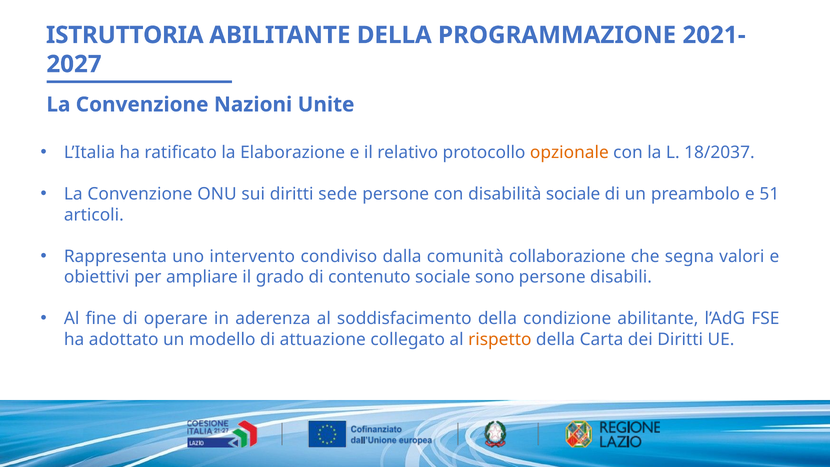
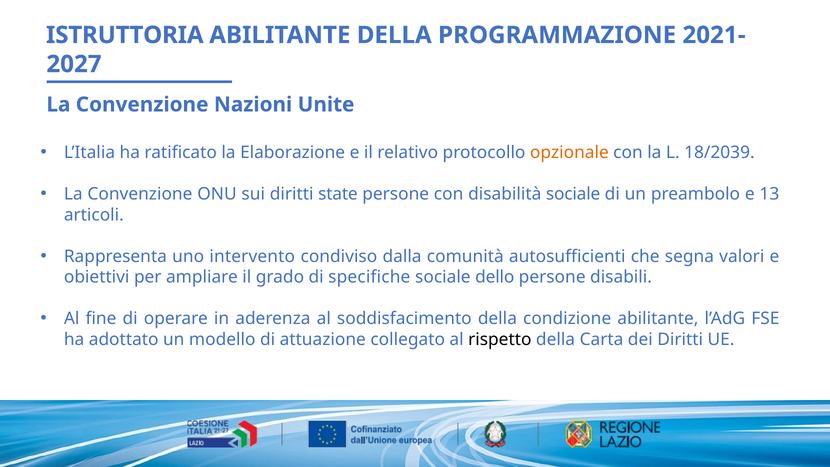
18/2037: 18/2037 -> 18/2039 (719, 153)
sede: sede -> state (338, 194)
51: 51 -> 13 (769, 194)
collaborazione: collaborazione -> autosufficienti (567, 256)
contenuto: contenuto -> specifiche (369, 277)
sono: sono -> dello (495, 277)
rispetto colour: orange -> black (500, 339)
